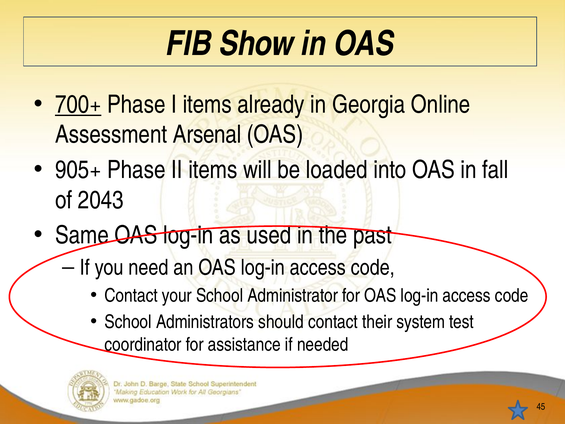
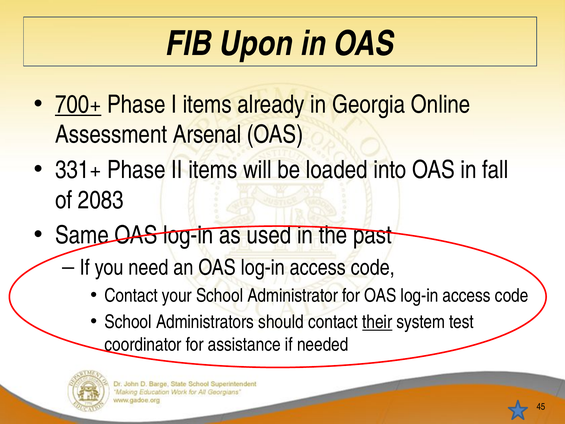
Show: Show -> Upon (256, 44)
905+: 905+ -> 331+ (78, 170)
2043: 2043 -> 2083 (101, 200)
their underline: none -> present (377, 322)
